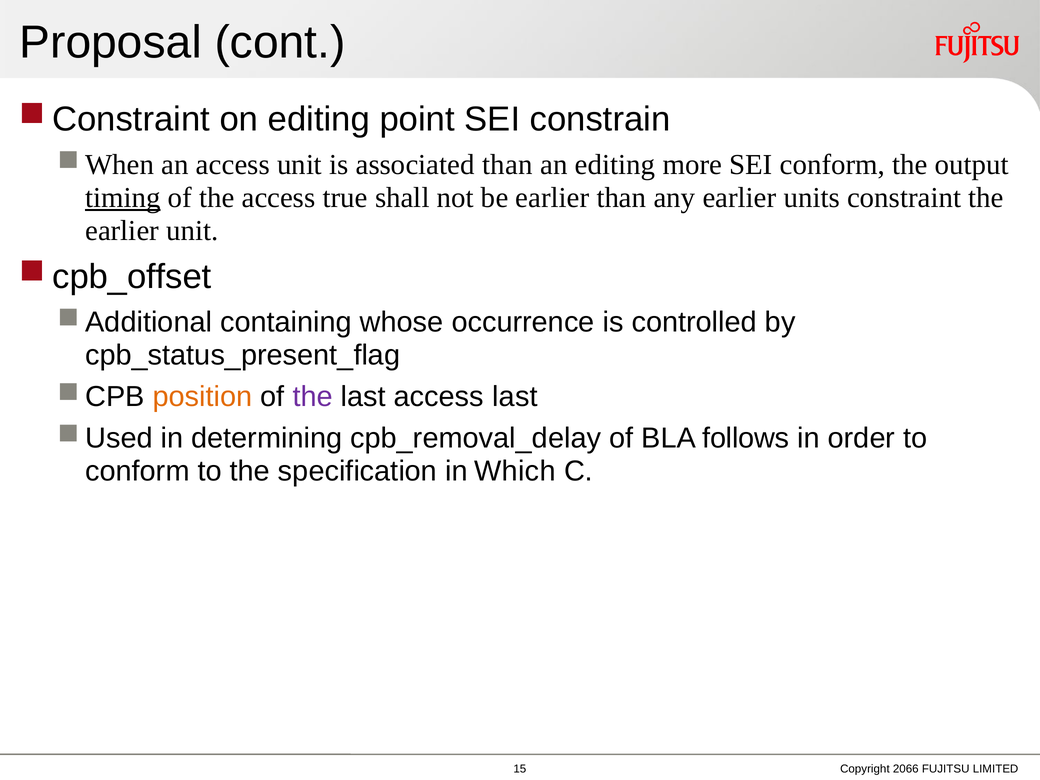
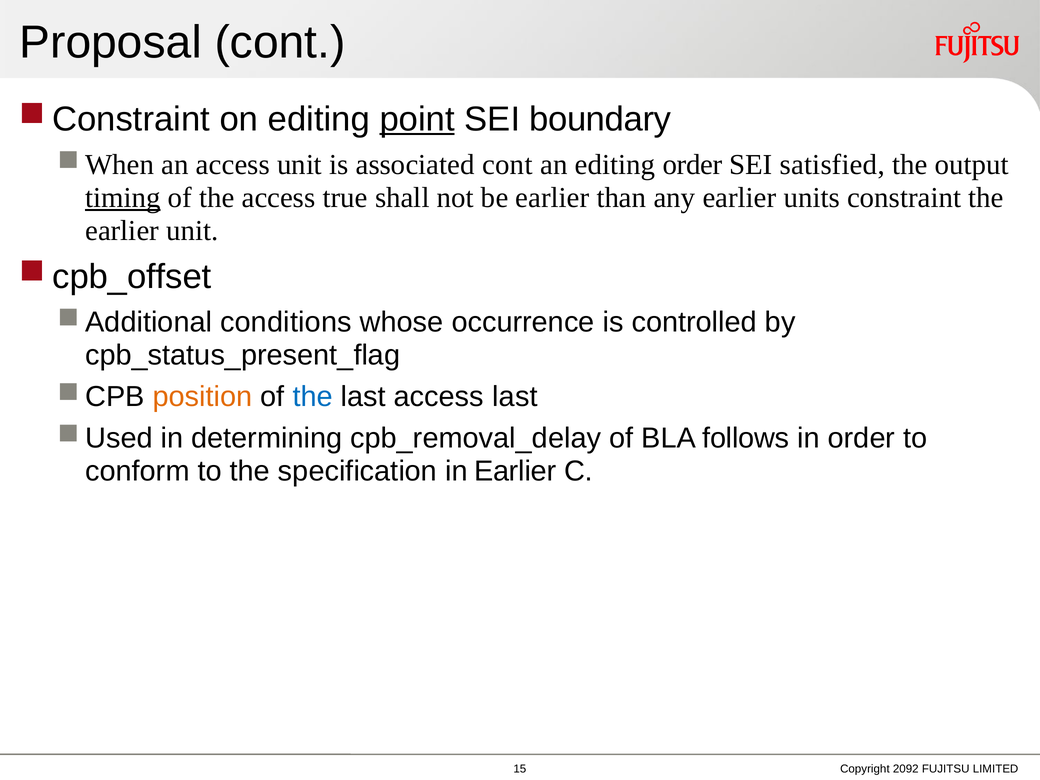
point underline: none -> present (417, 119)
constrain: constrain -> boundary (600, 119)
associated than: than -> cont (507, 165)
editing more: more -> order (692, 165)
SEI conform: conform -> satisfied (832, 165)
containing: containing -> conditions (286, 322)
the colour: purple -> blue (313, 397)
in Which: Which -> Earlier (515, 471)
2066: 2066 -> 2092 (906, 769)
